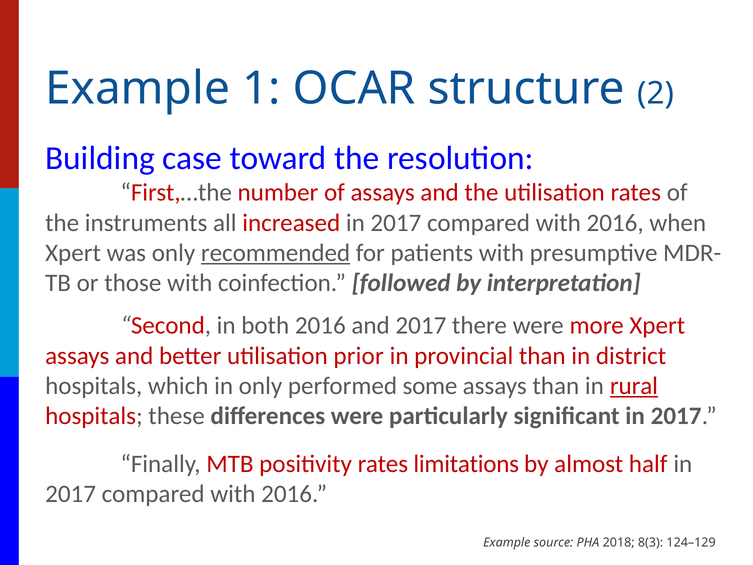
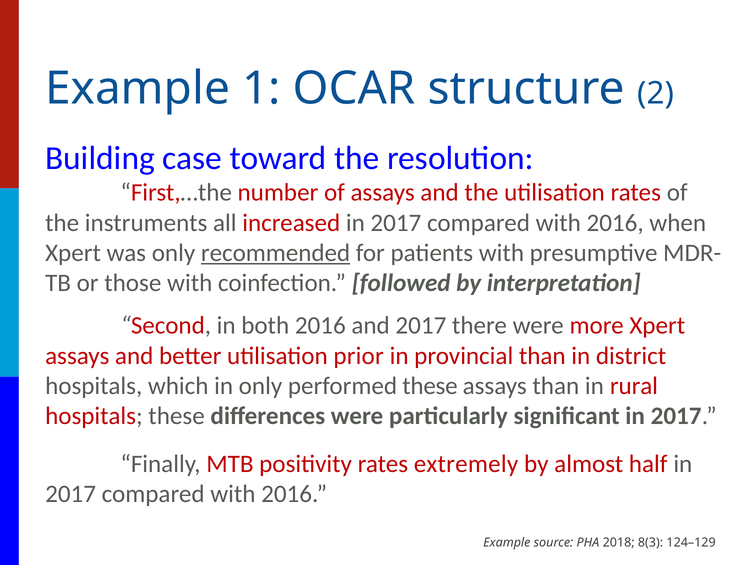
performed some: some -> these (430, 386)
rural underline: present -> none (634, 386)
limitations: limitations -> extremely (466, 464)
